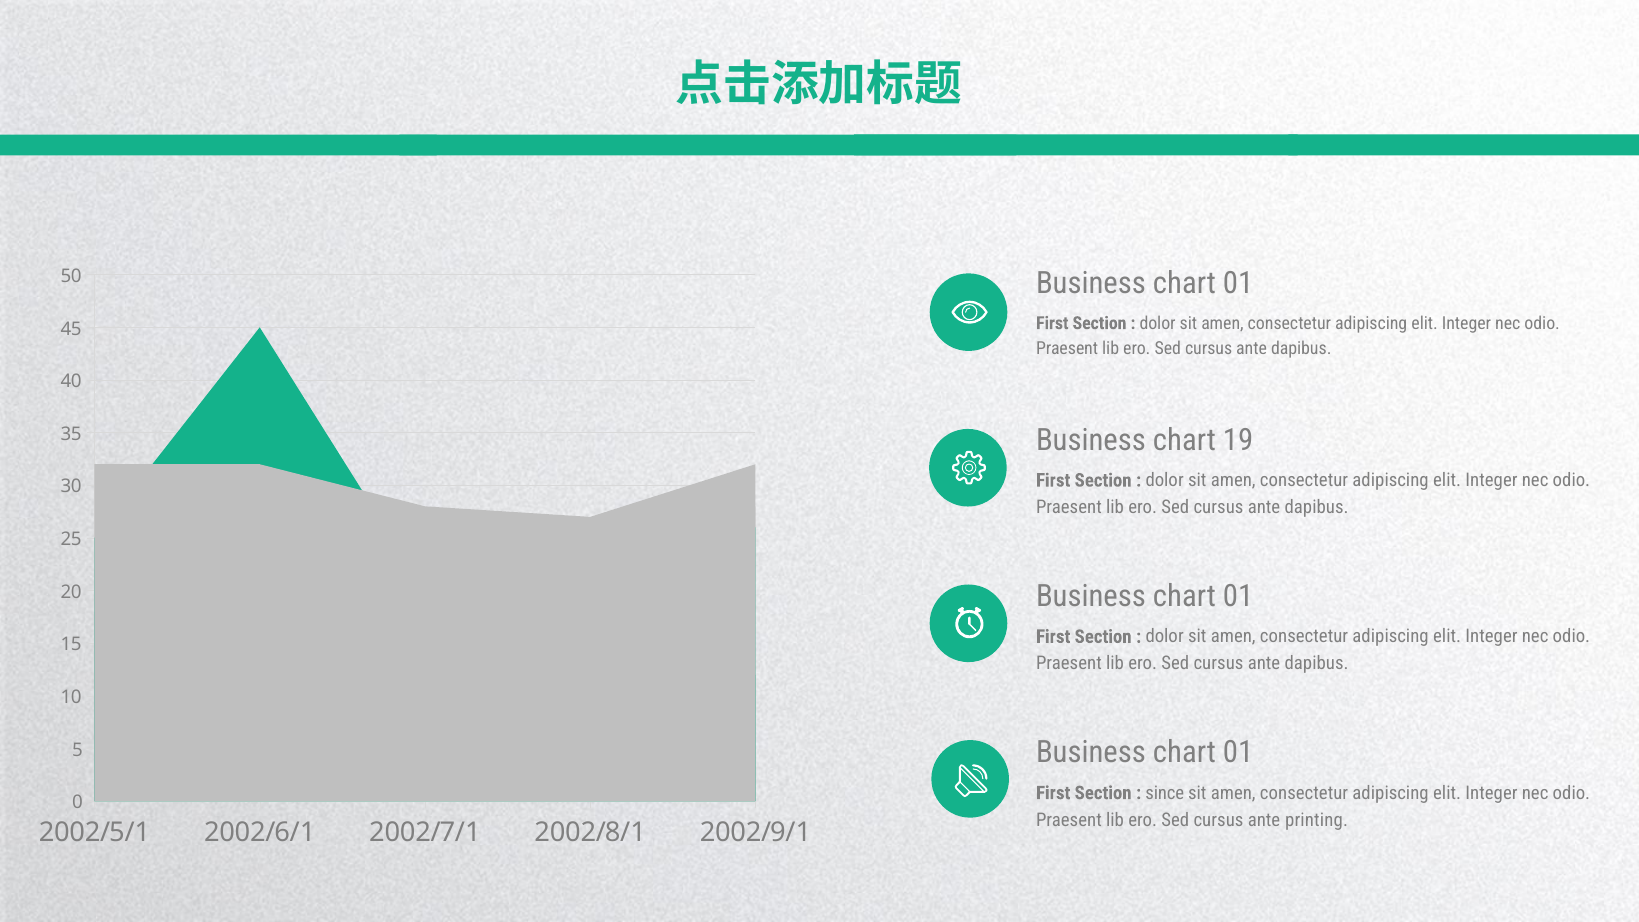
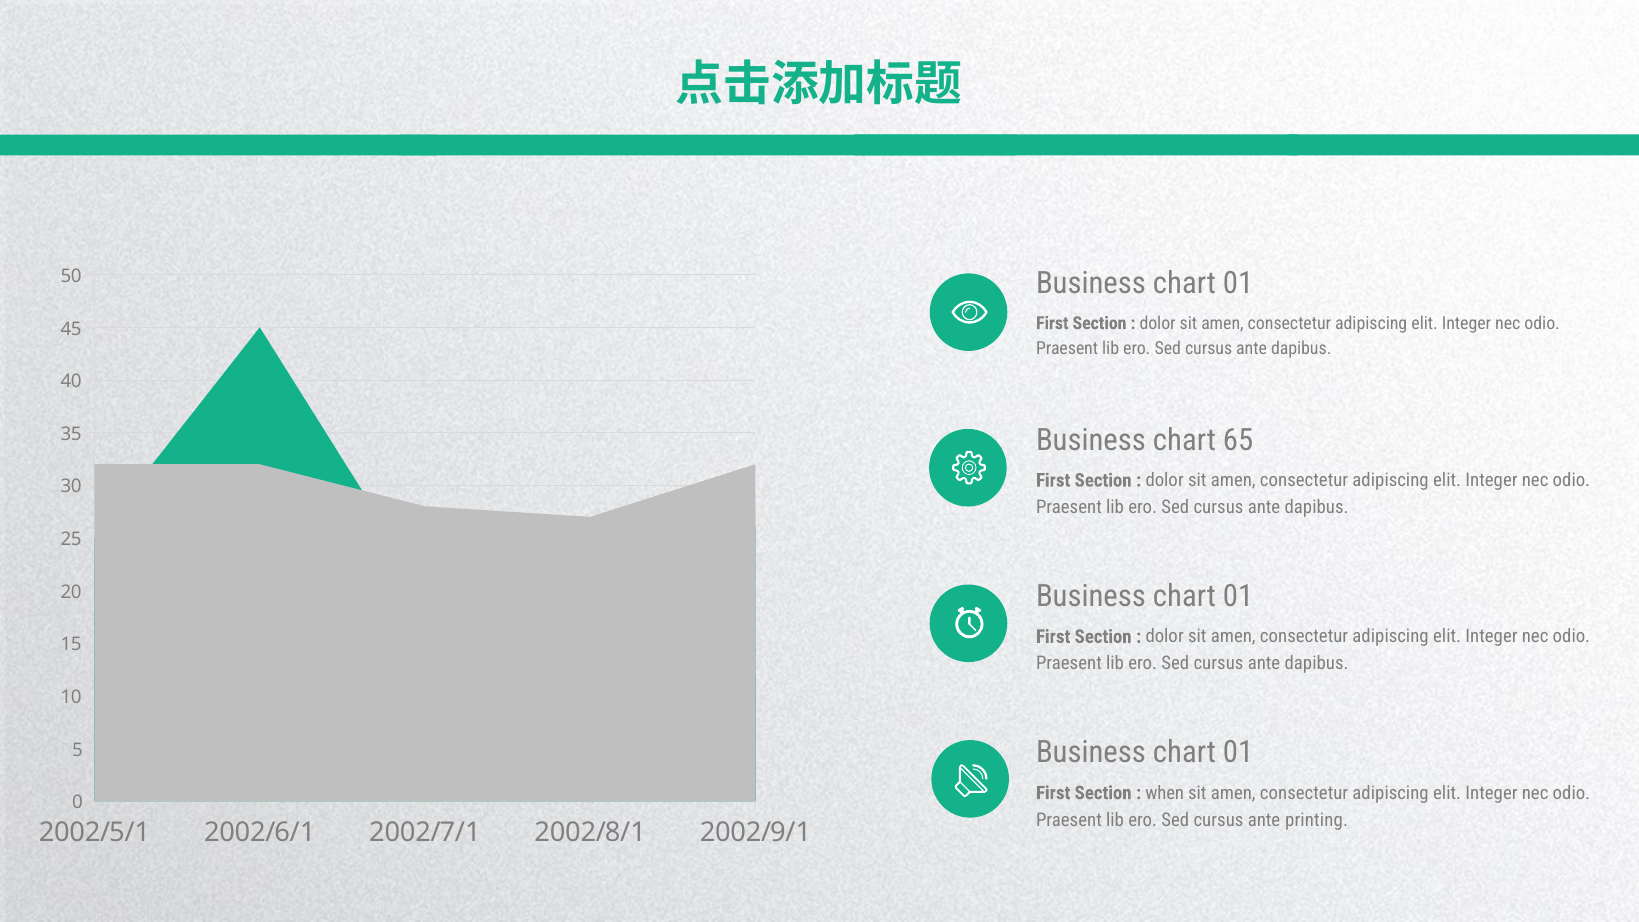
19: 19 -> 65 (1238, 440)
since: since -> when (1165, 793)
